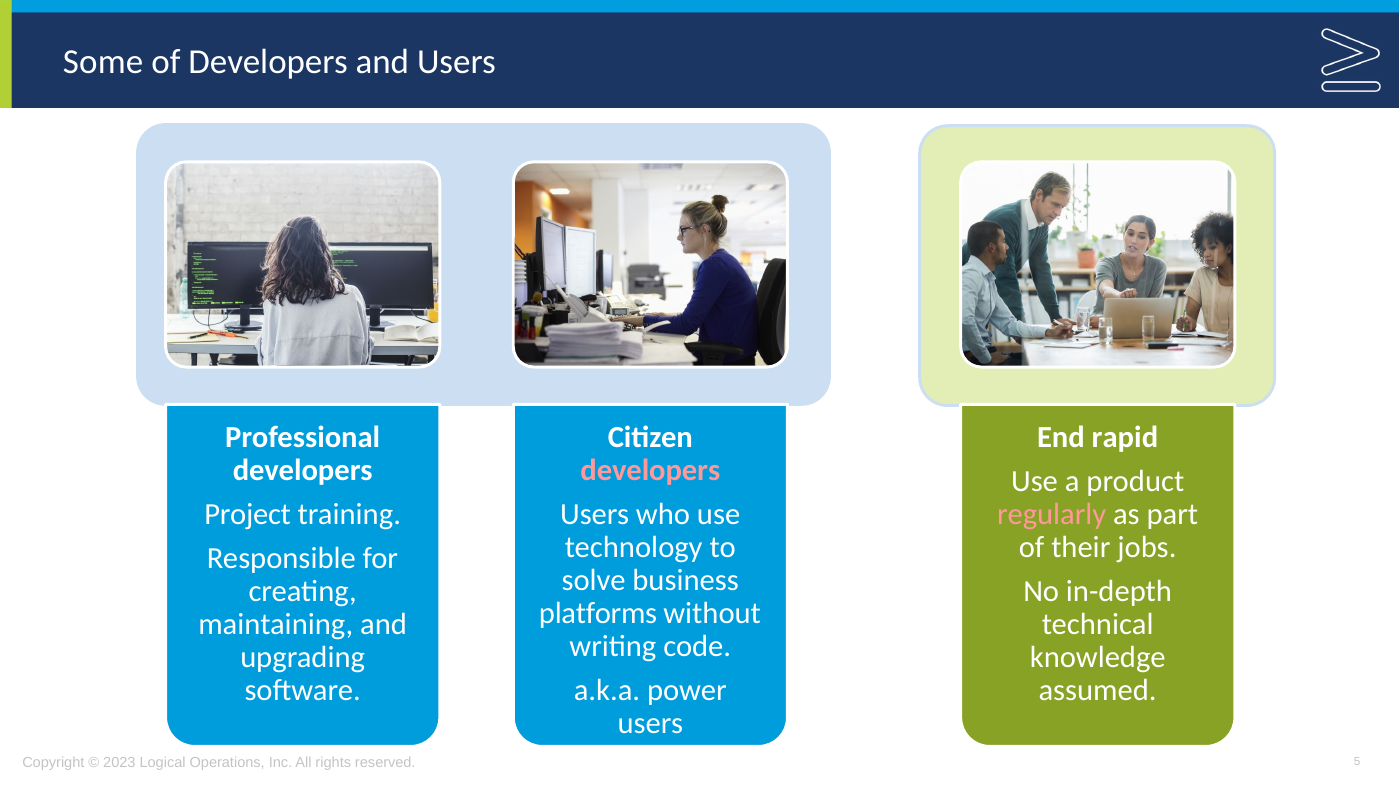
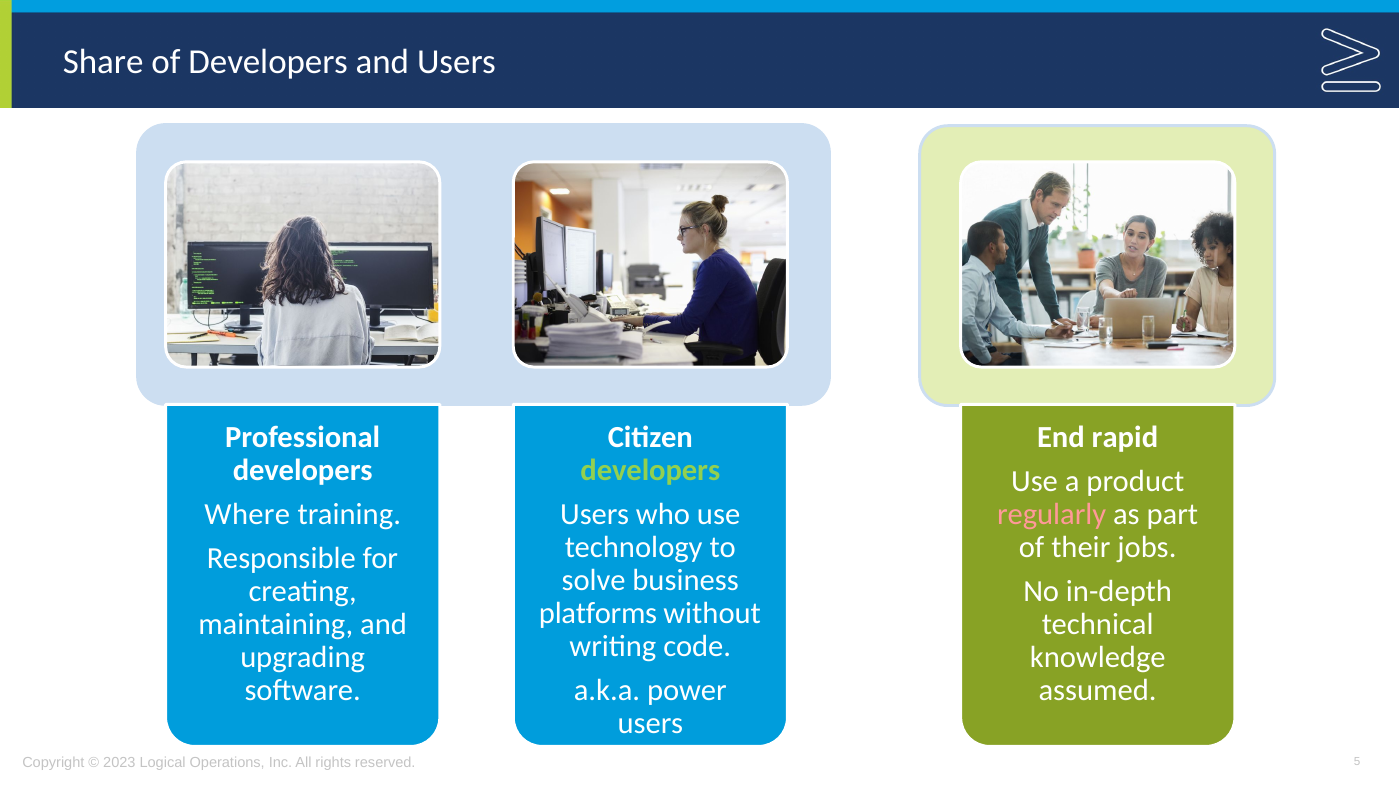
Some: Some -> Share (103, 62)
developers colour: pink -> light green (650, 471)
Project: Project -> Where (247, 515)
